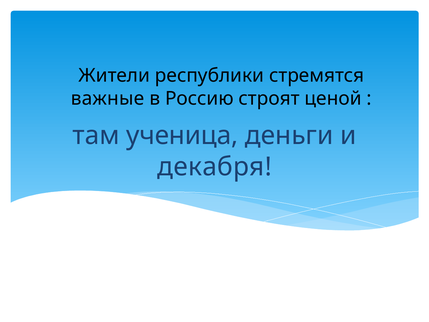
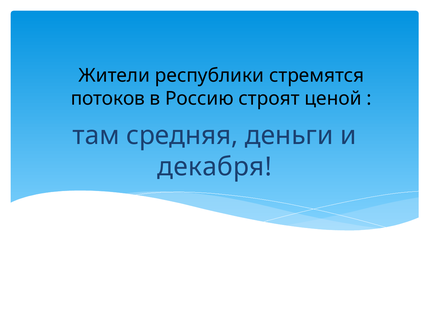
важные: важные -> потоков (108, 98)
ученица: ученица -> средняя (182, 135)
